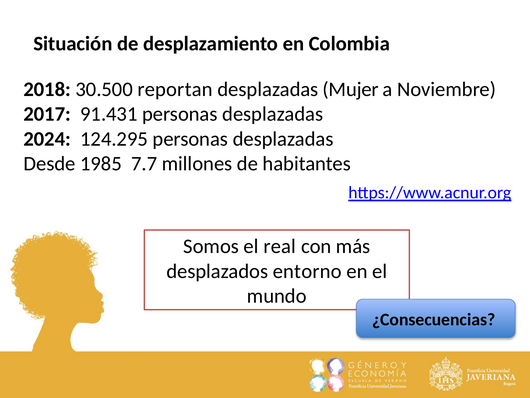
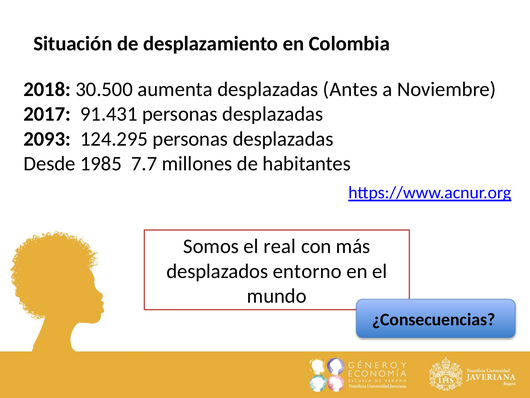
reportan: reportan -> aumenta (175, 89)
Mujer: Mujer -> Antes (350, 89)
2024: 2024 -> 2093 (47, 139)
